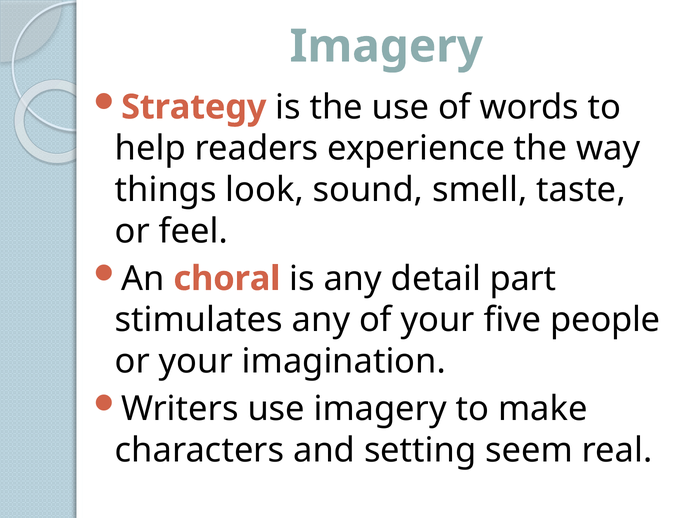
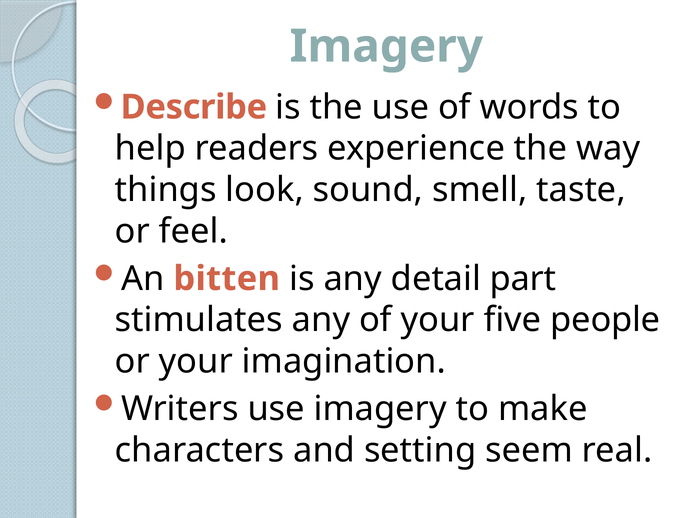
Strategy: Strategy -> Describe (194, 107)
choral: choral -> bitten (227, 278)
